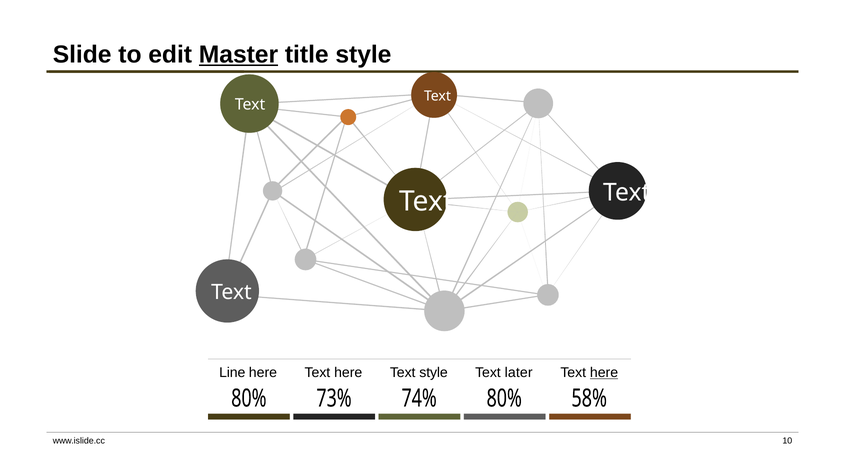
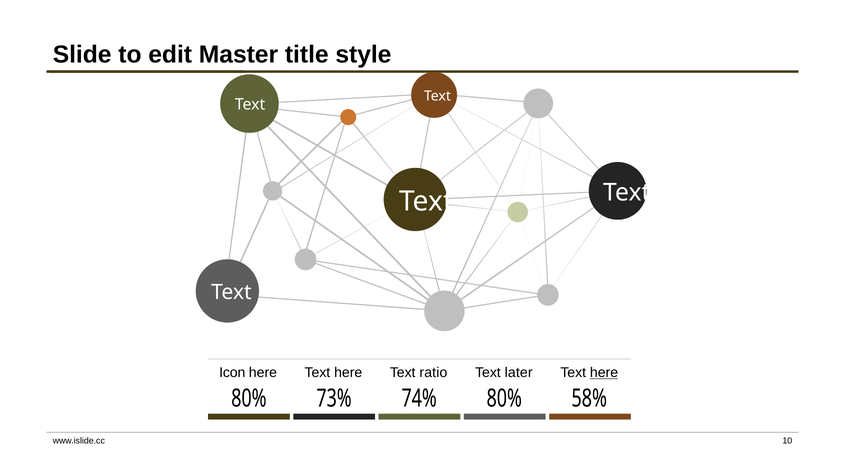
Master underline: present -> none (238, 55)
Line: Line -> Icon (232, 373)
Text style: style -> ratio (433, 373)
